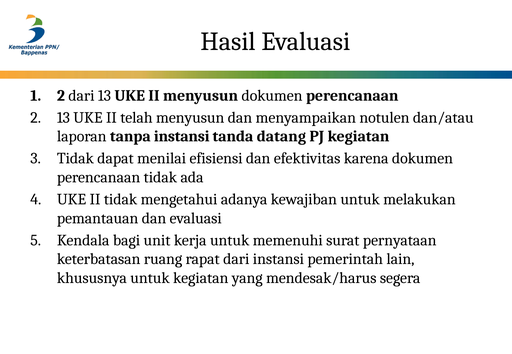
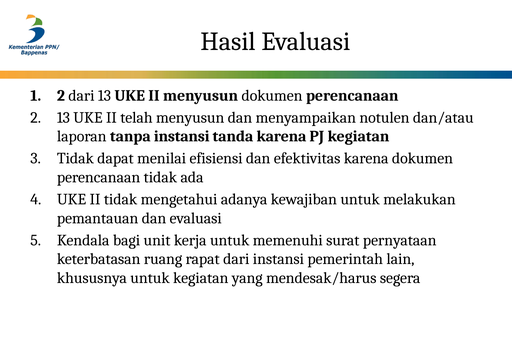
tanda datang: datang -> karena (281, 137)
